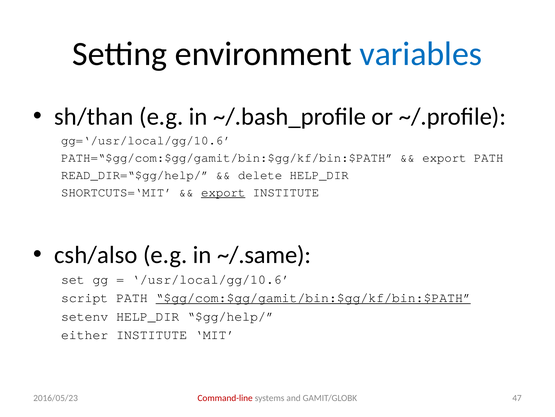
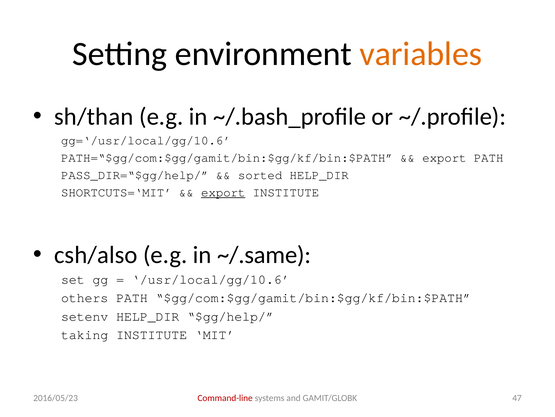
variables colour: blue -> orange (421, 54)
READ_DIR=“$gg/help/: READ_DIR=“$gg/help/ -> PASS_DIR=“$gg/help/ (135, 175)
delete: delete -> sorted (260, 175)
script: script -> others (85, 297)
$gg/com:$gg/gamit/bin:$gg/kf/bin:$PATH underline: present -> none (313, 297)
either: either -> taking (85, 334)
